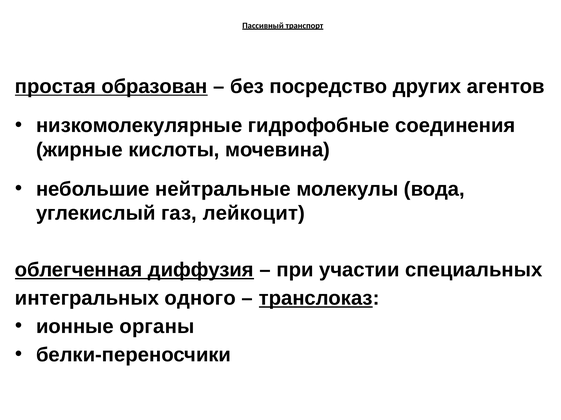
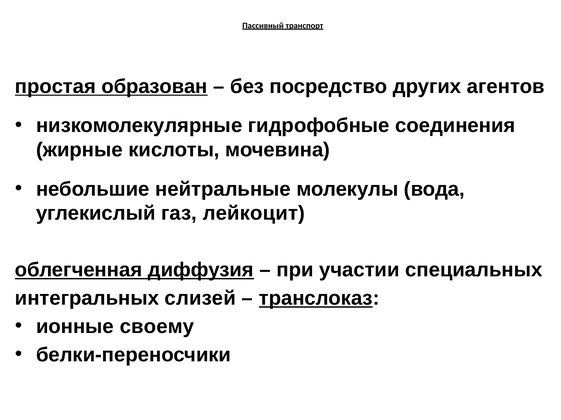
одного: одного -> слизей (200, 299)
органы: органы -> своему (157, 327)
